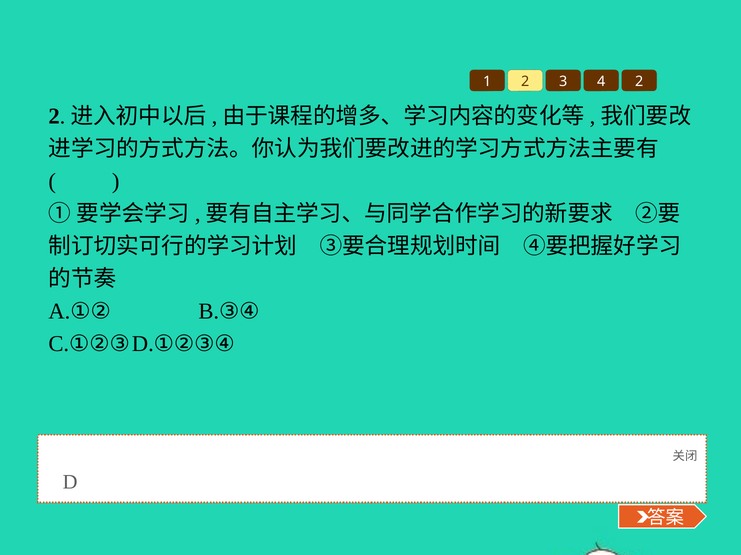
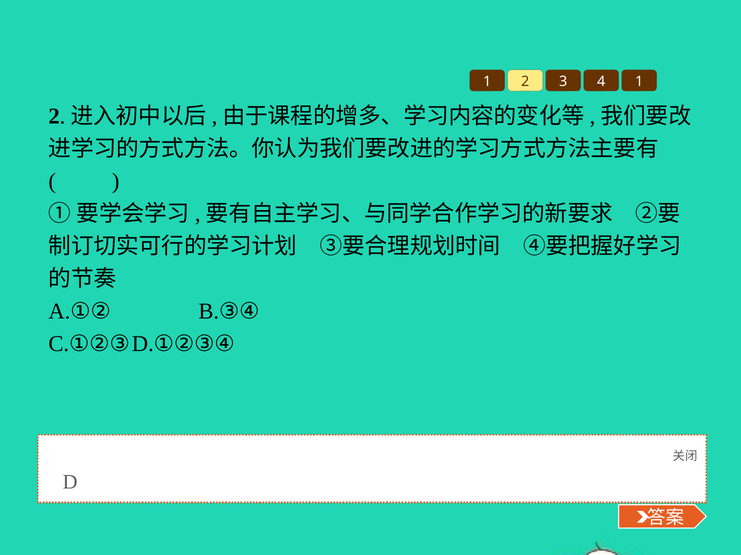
4 2: 2 -> 1 (639, 82)
